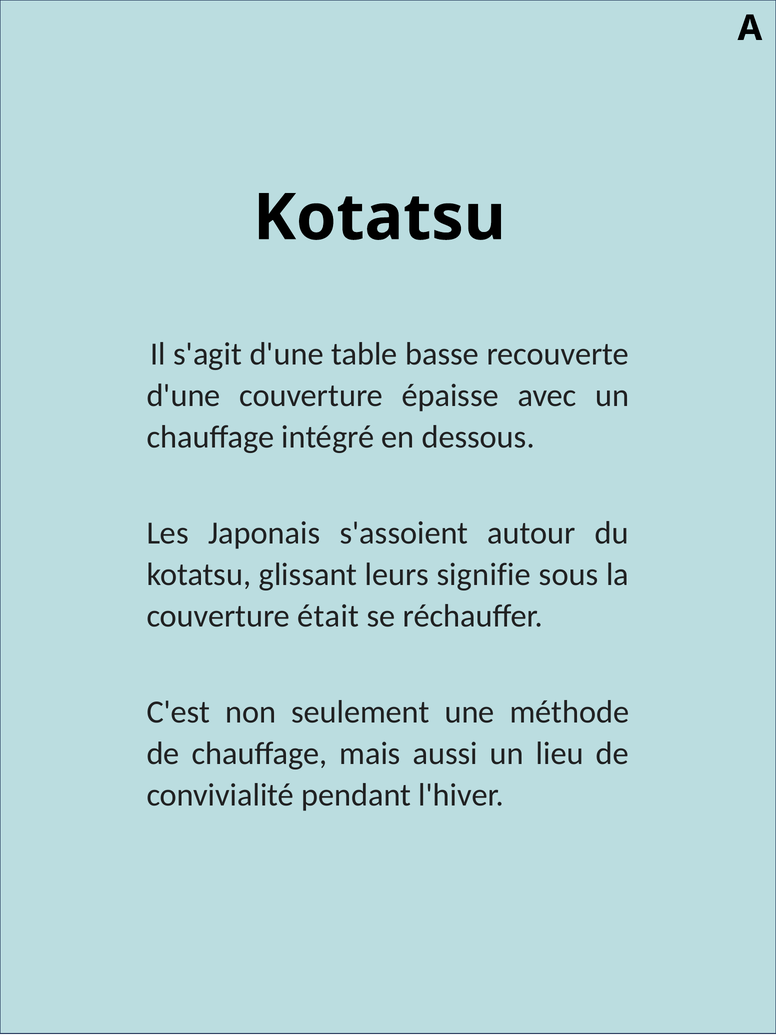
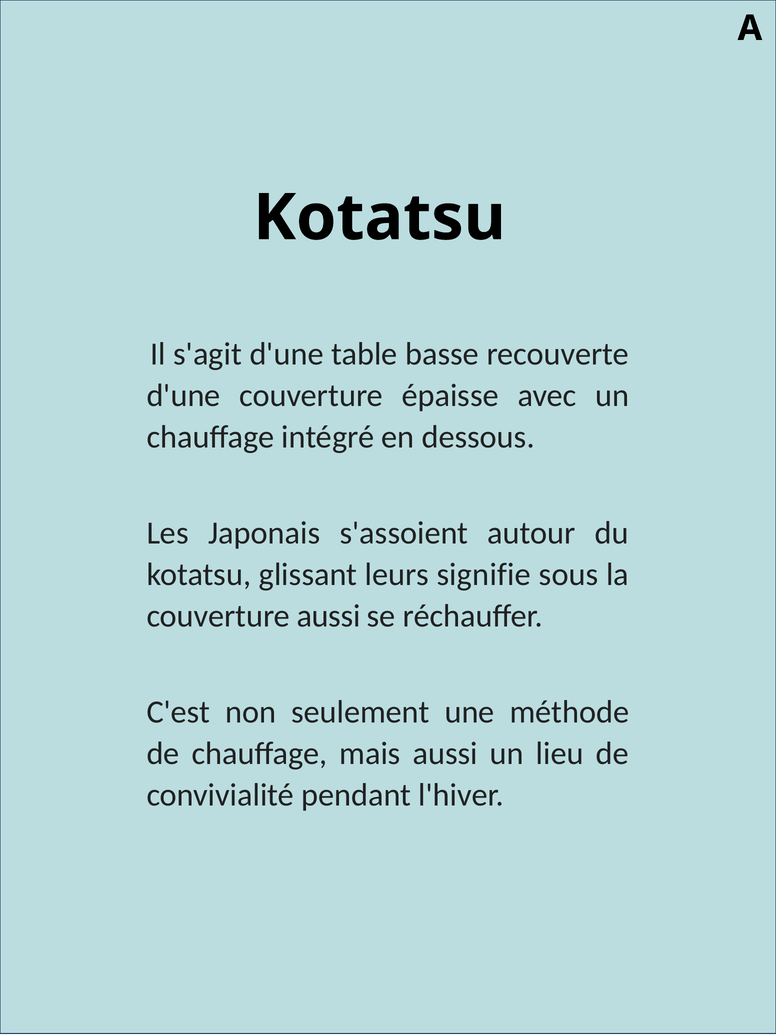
couverture était: était -> aussi (329, 616)
